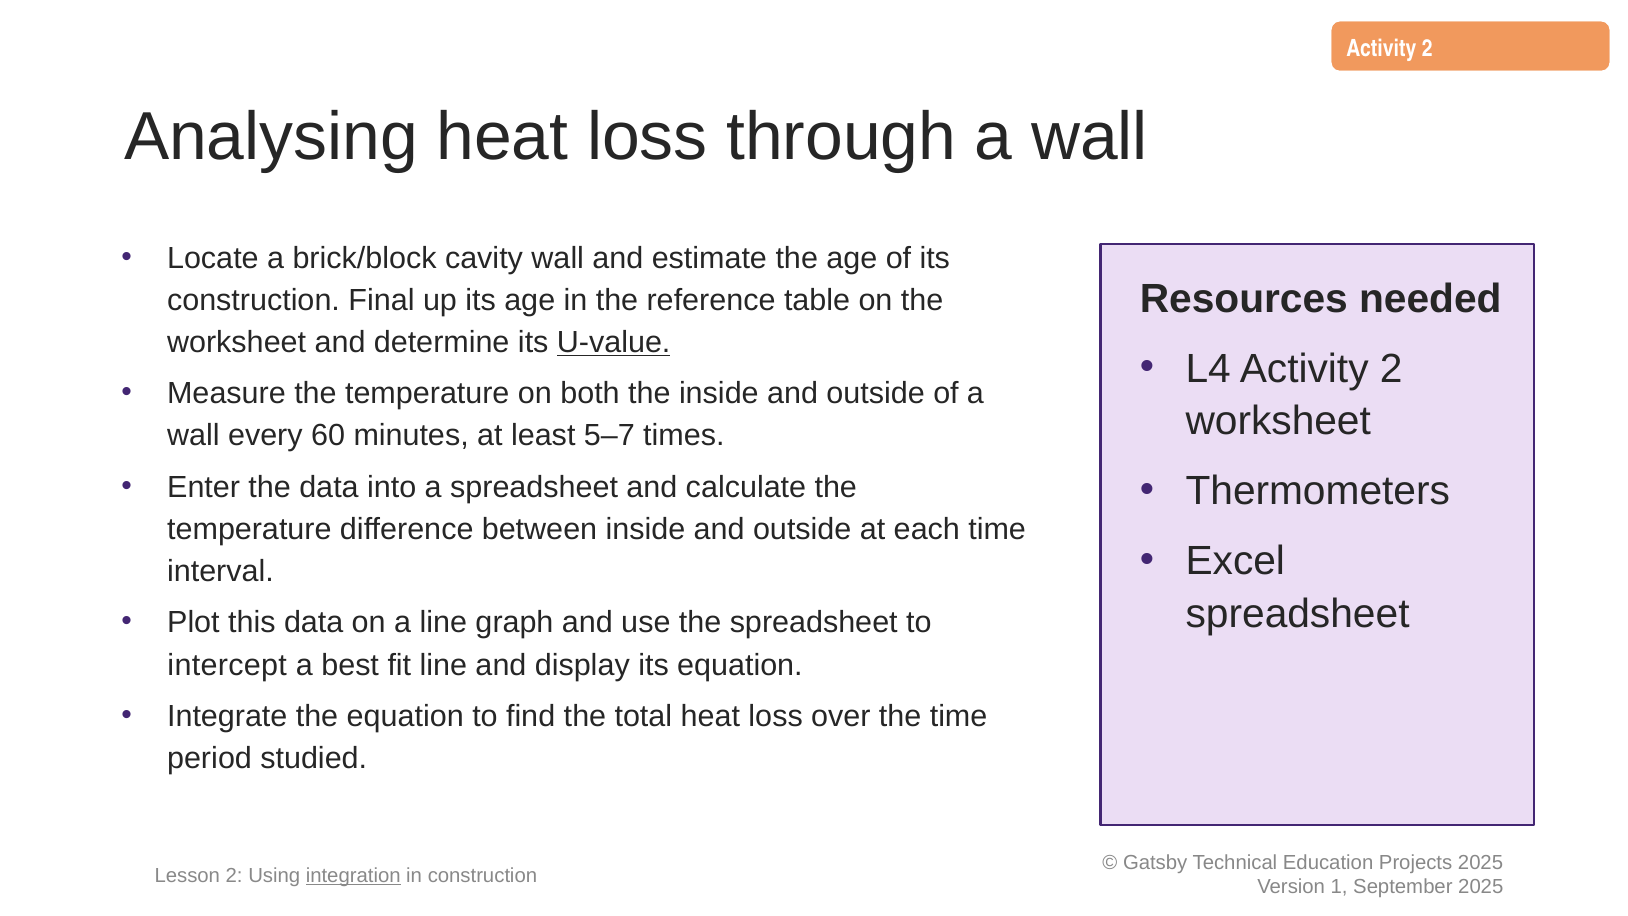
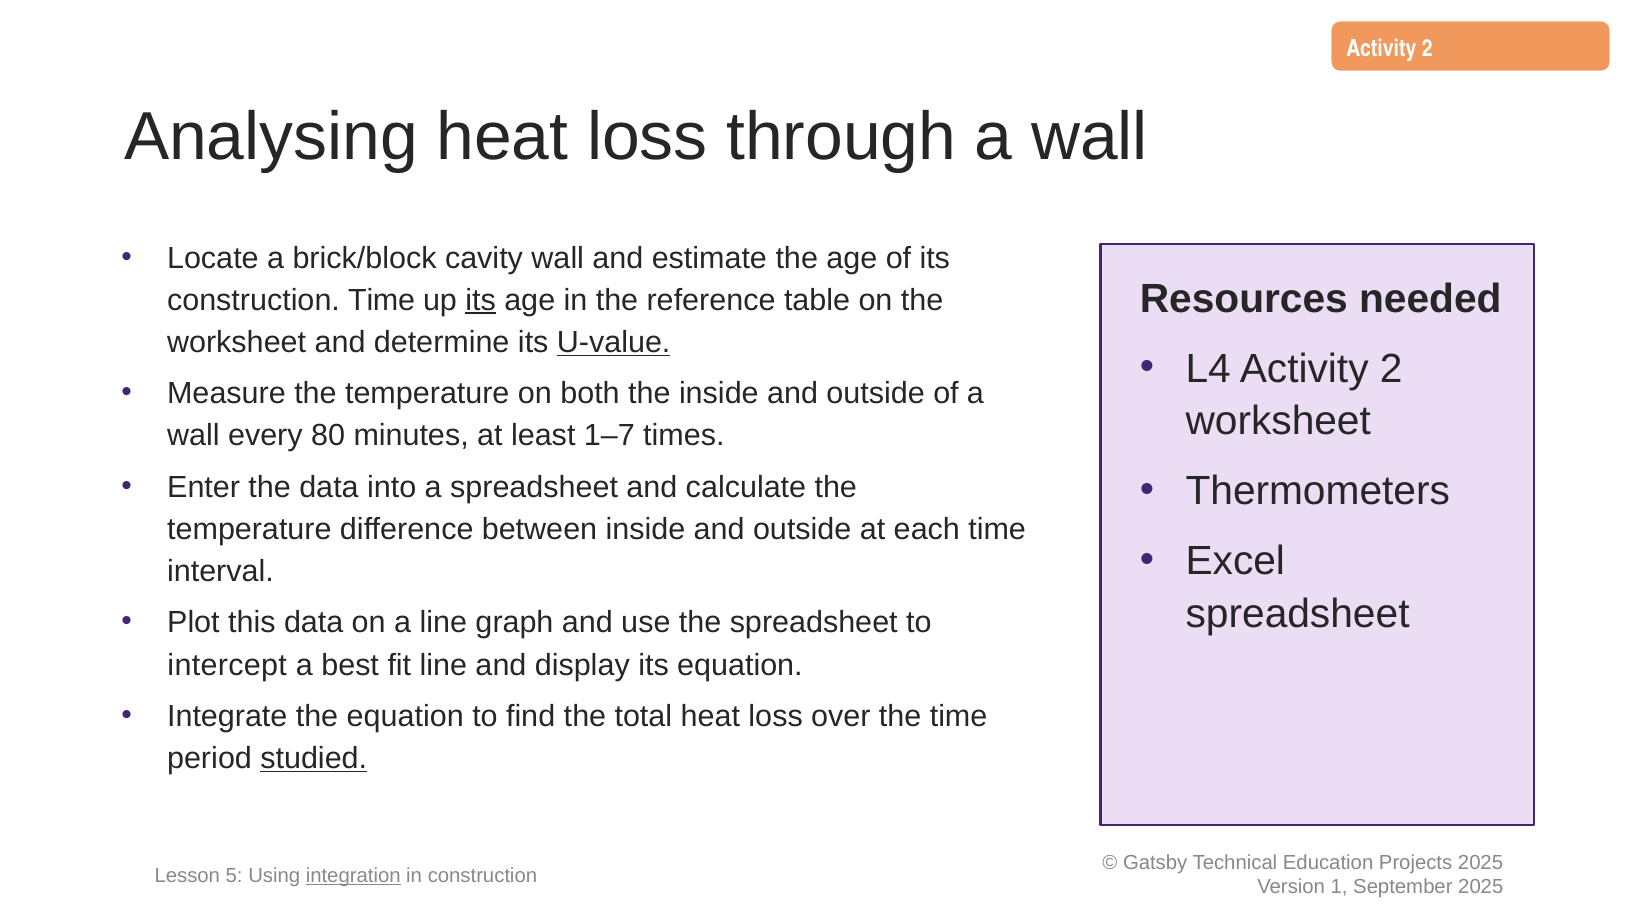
construction Final: Final -> Time (382, 300)
its underline: none -> present (481, 300)
60: 60 -> 80 (328, 436)
5–7: 5–7 -> 1–7 (609, 436)
studied underline: none -> present (314, 758)
Lesson 2: 2 -> 5 (234, 875)
